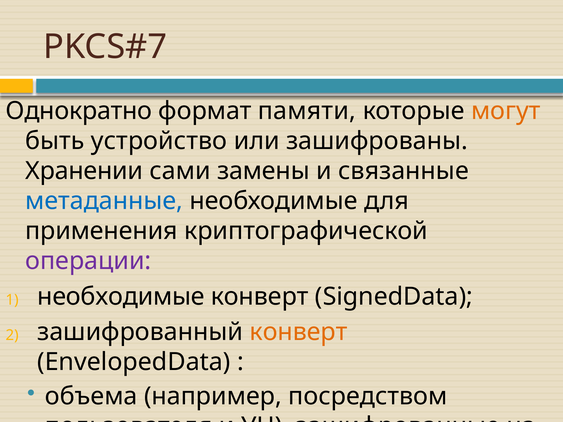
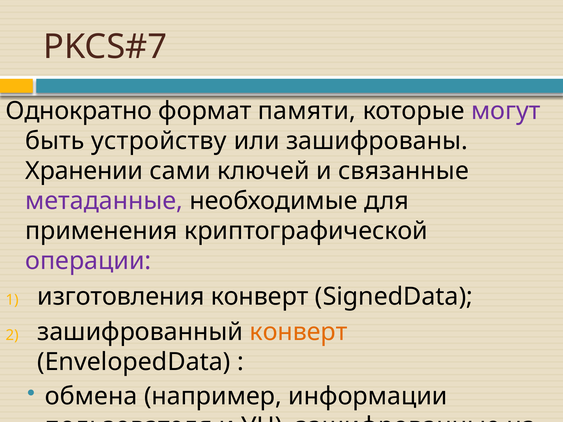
могут colour: orange -> purple (506, 111)
устройство: устройство -> устройству (159, 141)
замены: замены -> ключей (263, 171)
метаданные colour: blue -> purple (104, 201)
необходимые: необходимые -> изготовления (121, 297)
объема: объема -> обмена (91, 397)
посредством: посредством -> информации (368, 397)
